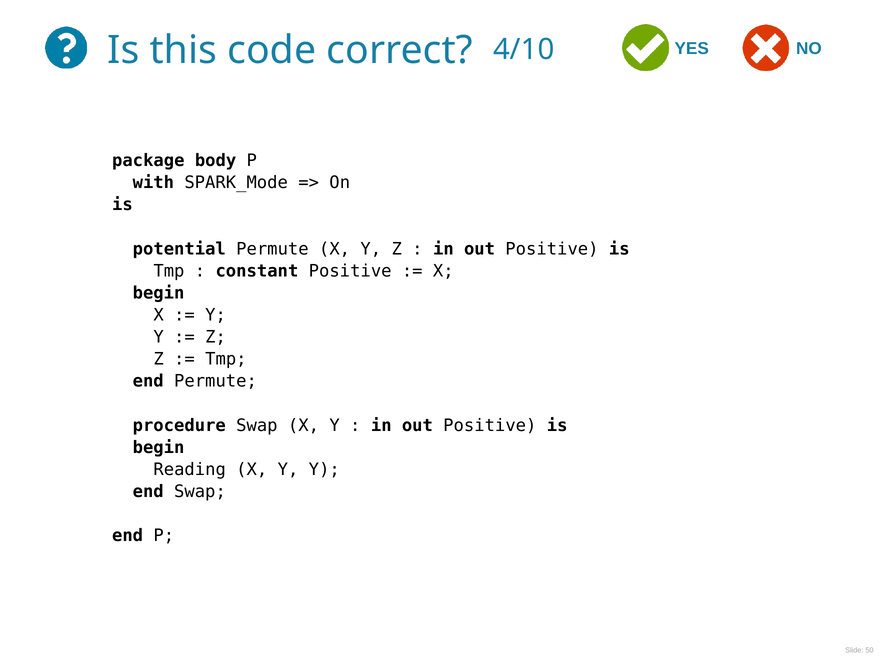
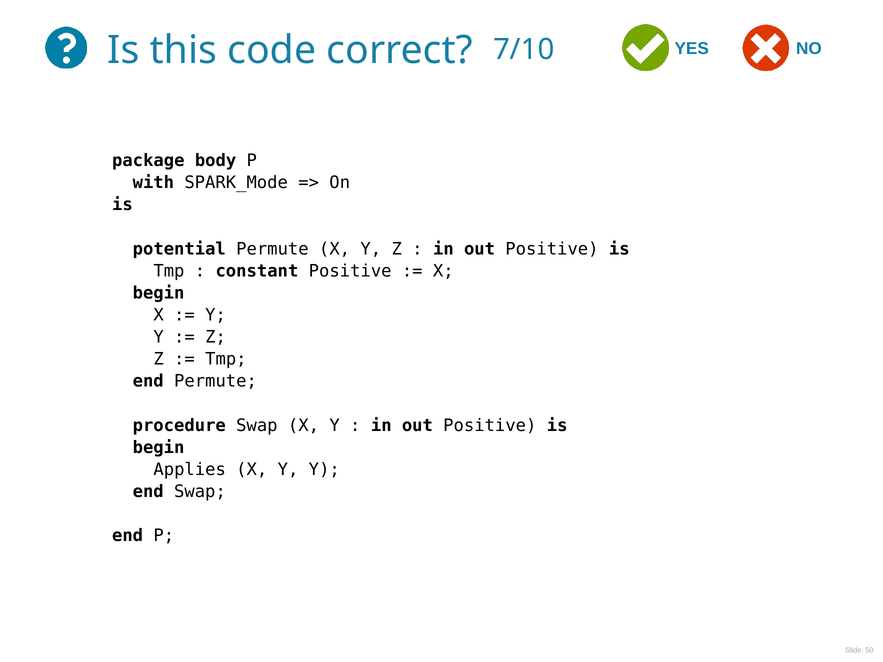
4/10: 4/10 -> 7/10 (524, 50)
Reading: Reading -> Applies (190, 470)
